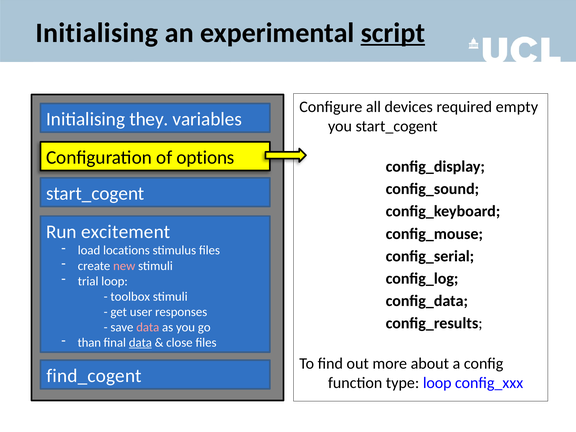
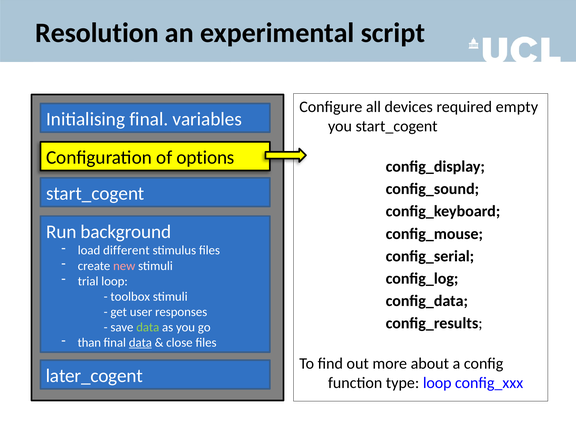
Initialising: Initialising -> Resolution (97, 33)
script underline: present -> none (393, 33)
Initialising they: they -> final (149, 119)
excitement: excitement -> background (126, 232)
locations: locations -> different (126, 250)
data colour: pink -> light green (148, 327)
find_cogent: find_cogent -> later_cogent (94, 376)
